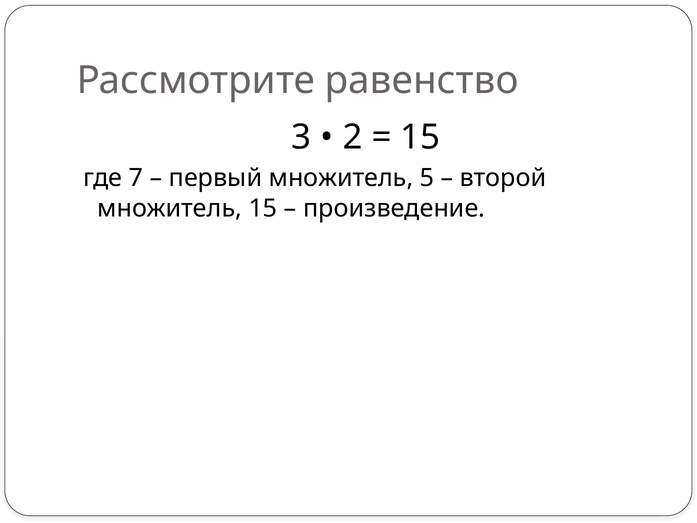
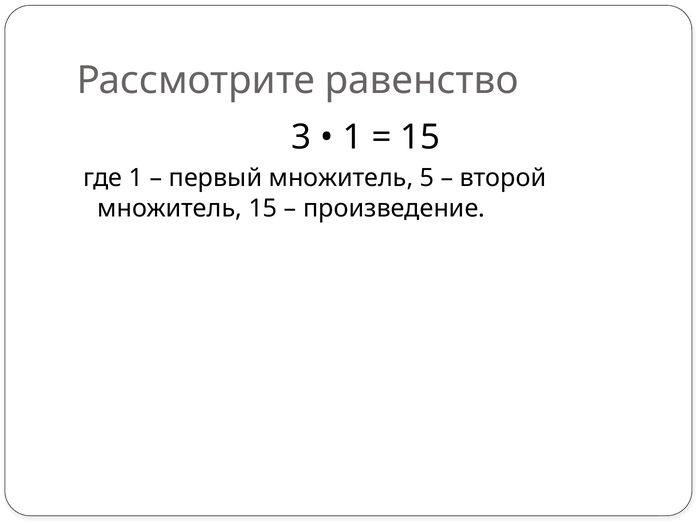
2: 2 -> 1 (353, 137)
где 7: 7 -> 1 (136, 178)
